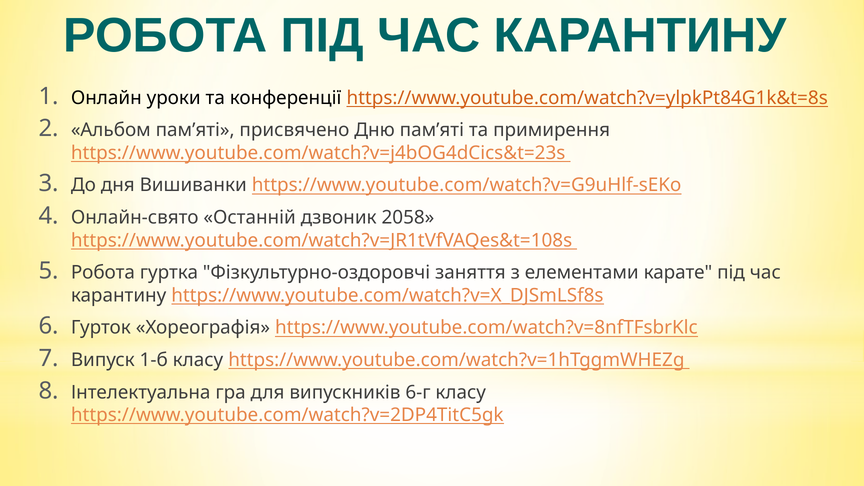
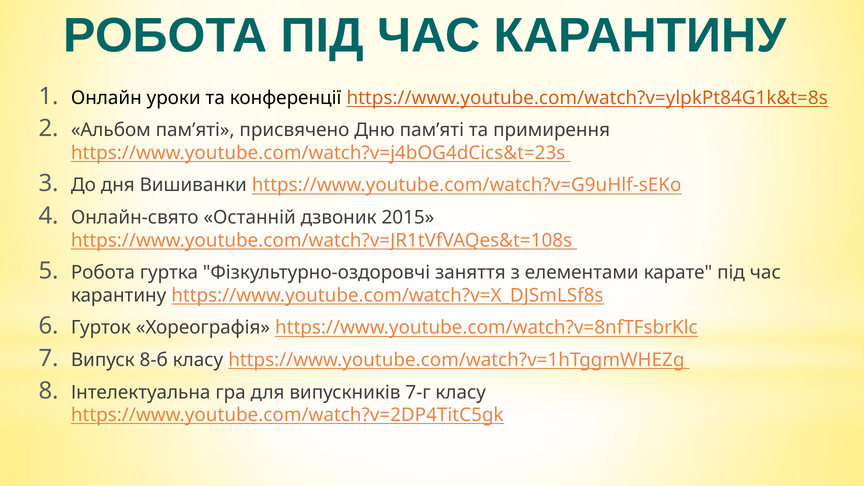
2058: 2058 -> 2015 (408, 218)
1-б: 1-б -> 8-б (154, 360)
6-г: 6-г -> 7-г (418, 392)
